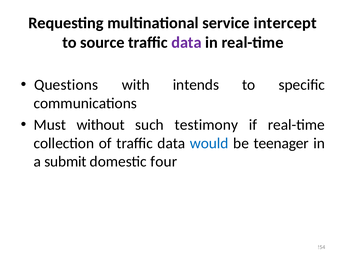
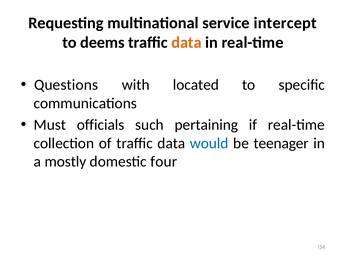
source: source -> deems (102, 43)
data colour: purple -> orange (186, 43)
intends: intends -> located (196, 85)
without: without -> officials (101, 125)
testimony: testimony -> pertaining (206, 125)
submit: submit -> mostly (65, 162)
